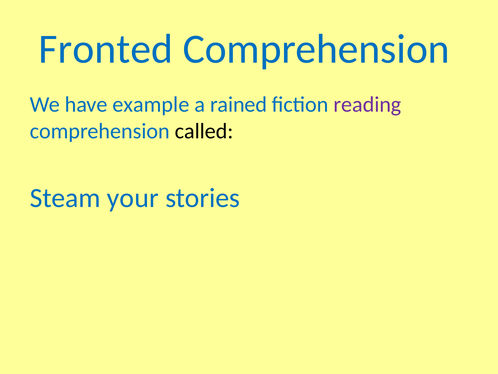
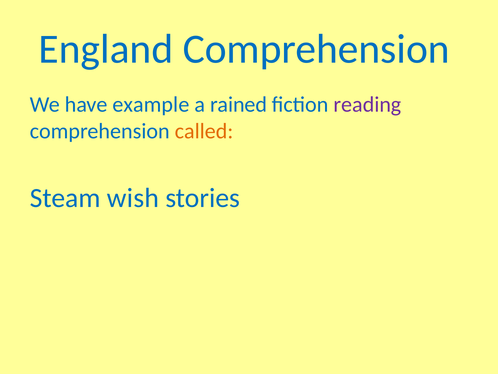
Fronted: Fronted -> England (106, 49)
called colour: black -> orange (204, 131)
your: your -> wish (133, 198)
